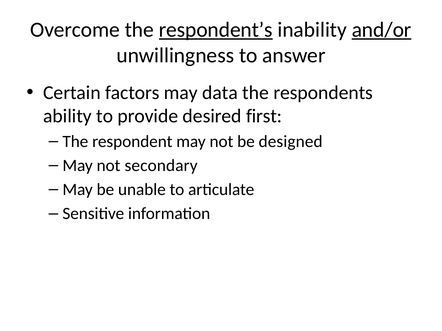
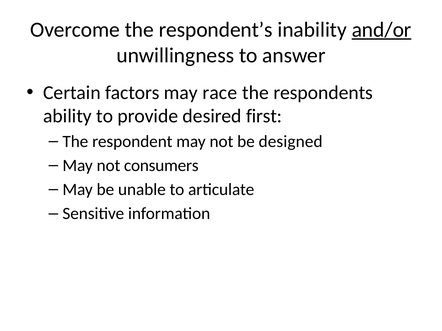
respondent’s underline: present -> none (216, 30)
data: data -> race (220, 93)
secondary: secondary -> consumers (161, 166)
